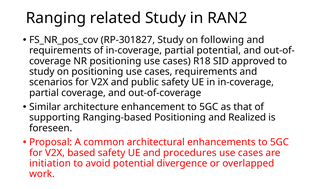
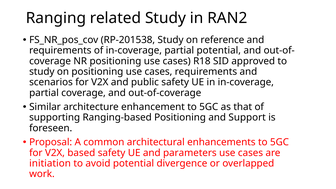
RP-301827: RP-301827 -> RP-201538 (128, 40)
following: following -> reference (222, 40)
Realized: Realized -> Support (247, 118)
procedures: procedures -> parameters (190, 153)
